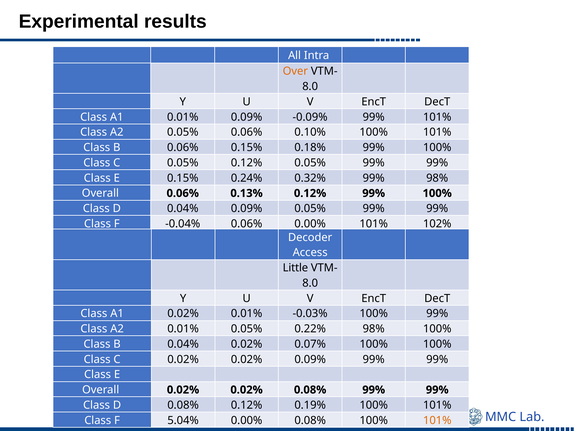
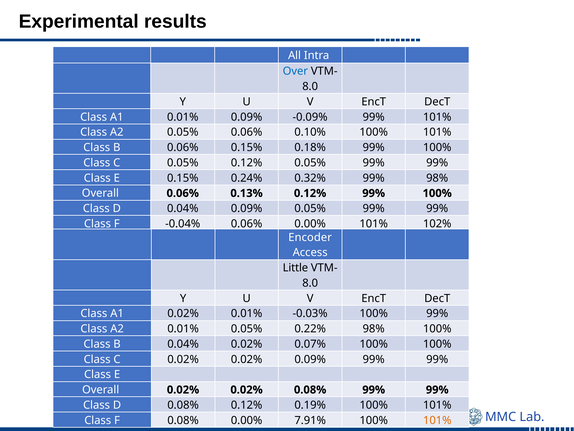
Over colour: orange -> blue (295, 71)
Decoder: Decoder -> Encoder (310, 237)
F 5.04%: 5.04% -> 0.08% (183, 420)
0.00% 0.08%: 0.08% -> 7.91% (310, 420)
